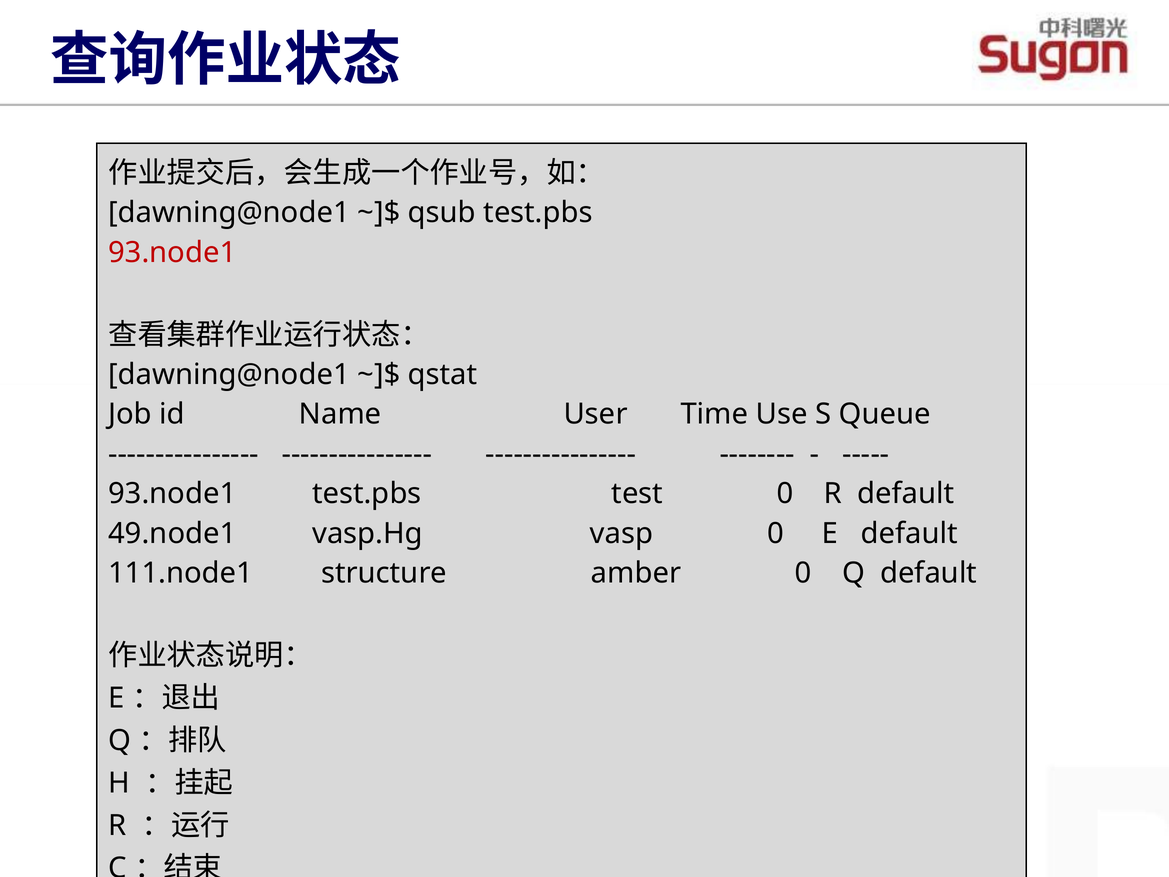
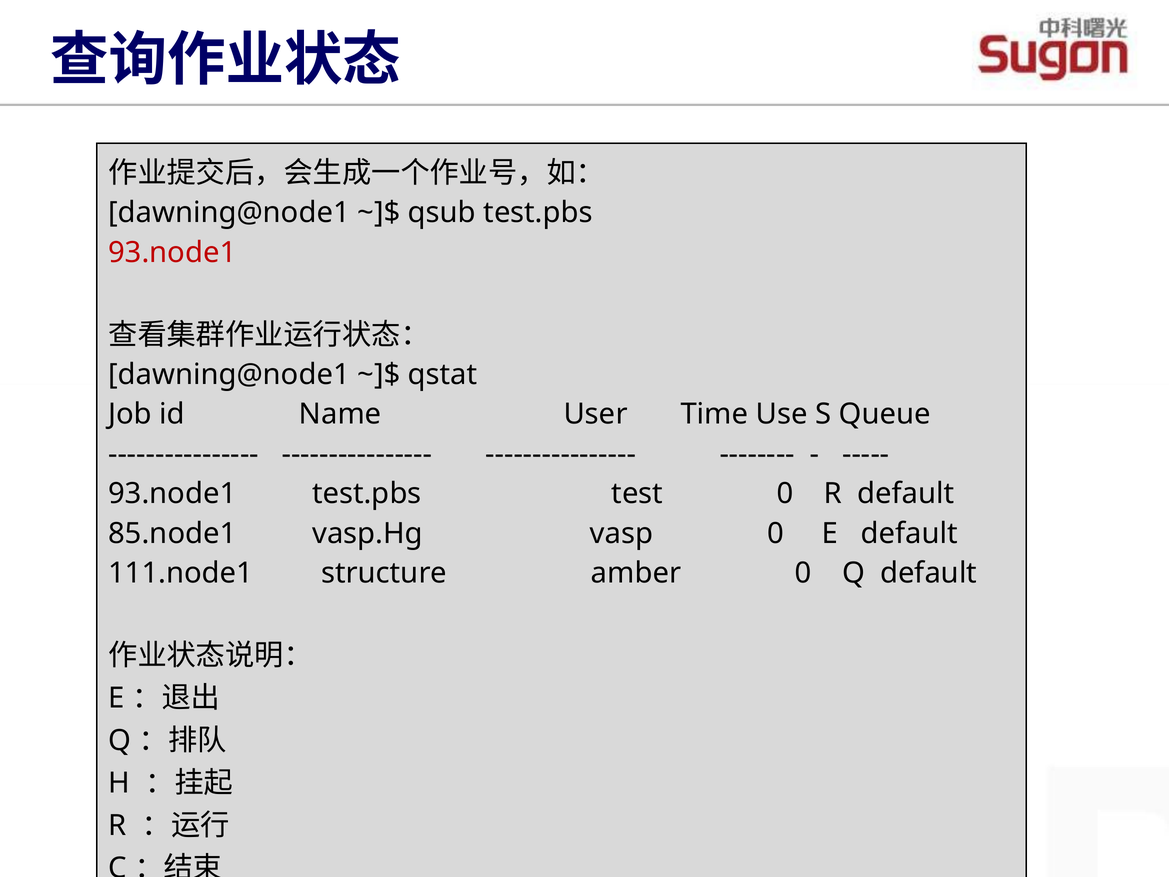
49.node1: 49.node1 -> 85.node1 (172, 533)
